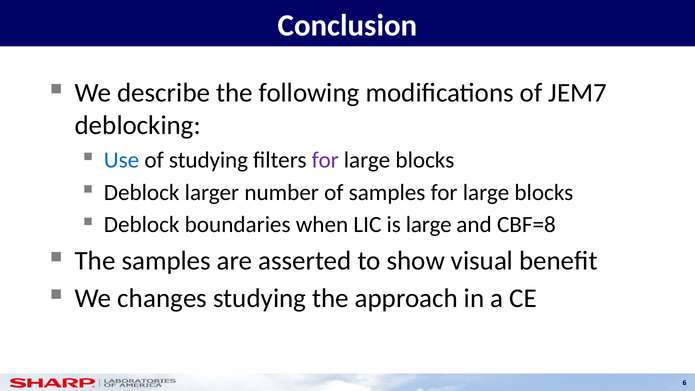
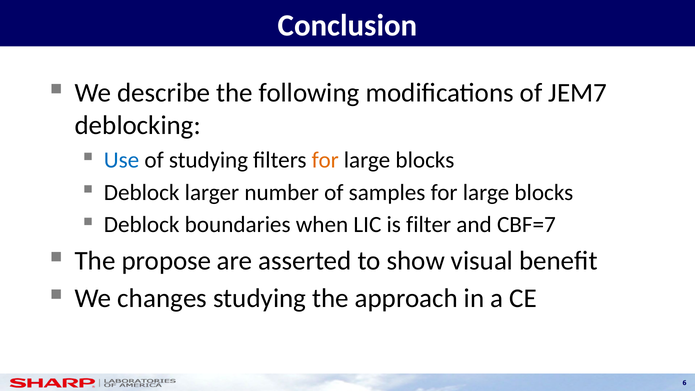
for colour: purple -> orange (325, 160)
is large: large -> filter (429, 225)
CBF=8: CBF=8 -> CBF=7 (526, 225)
The samples: samples -> propose (166, 261)
